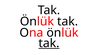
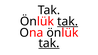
tak underline: none -> present (68, 21)
